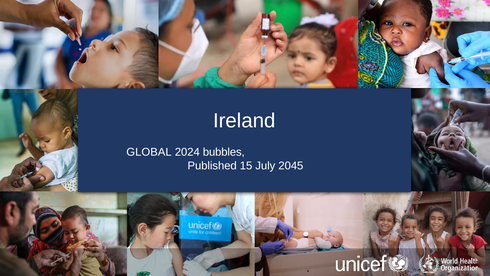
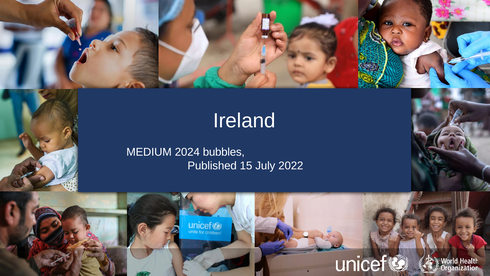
GLOBAL: GLOBAL -> MEDIUM (149, 152)
2045: 2045 -> 2022 (291, 166)
